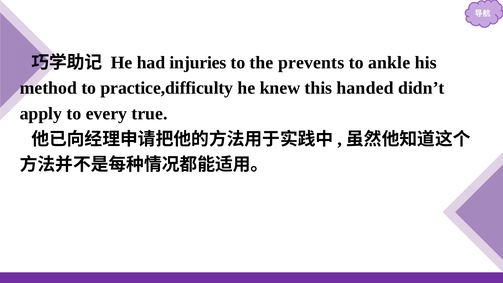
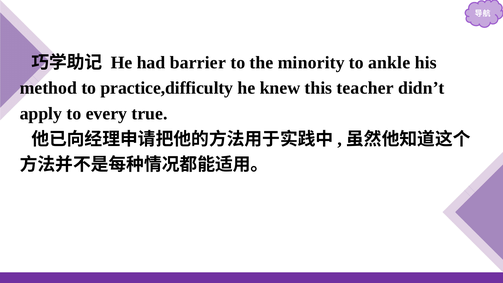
injuries: injuries -> barrier (198, 63)
prevents: prevents -> minority (311, 63)
handed: handed -> teacher (365, 88)
